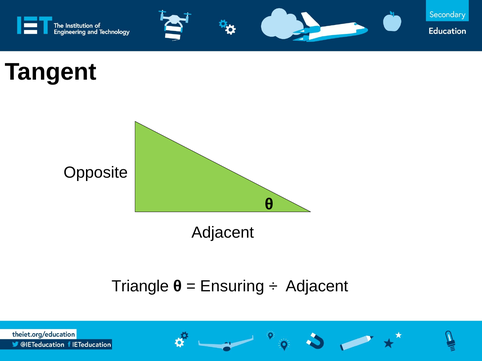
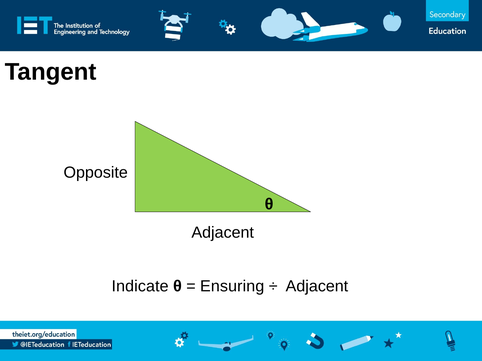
Triangle: Triangle -> Indicate (140, 287)
